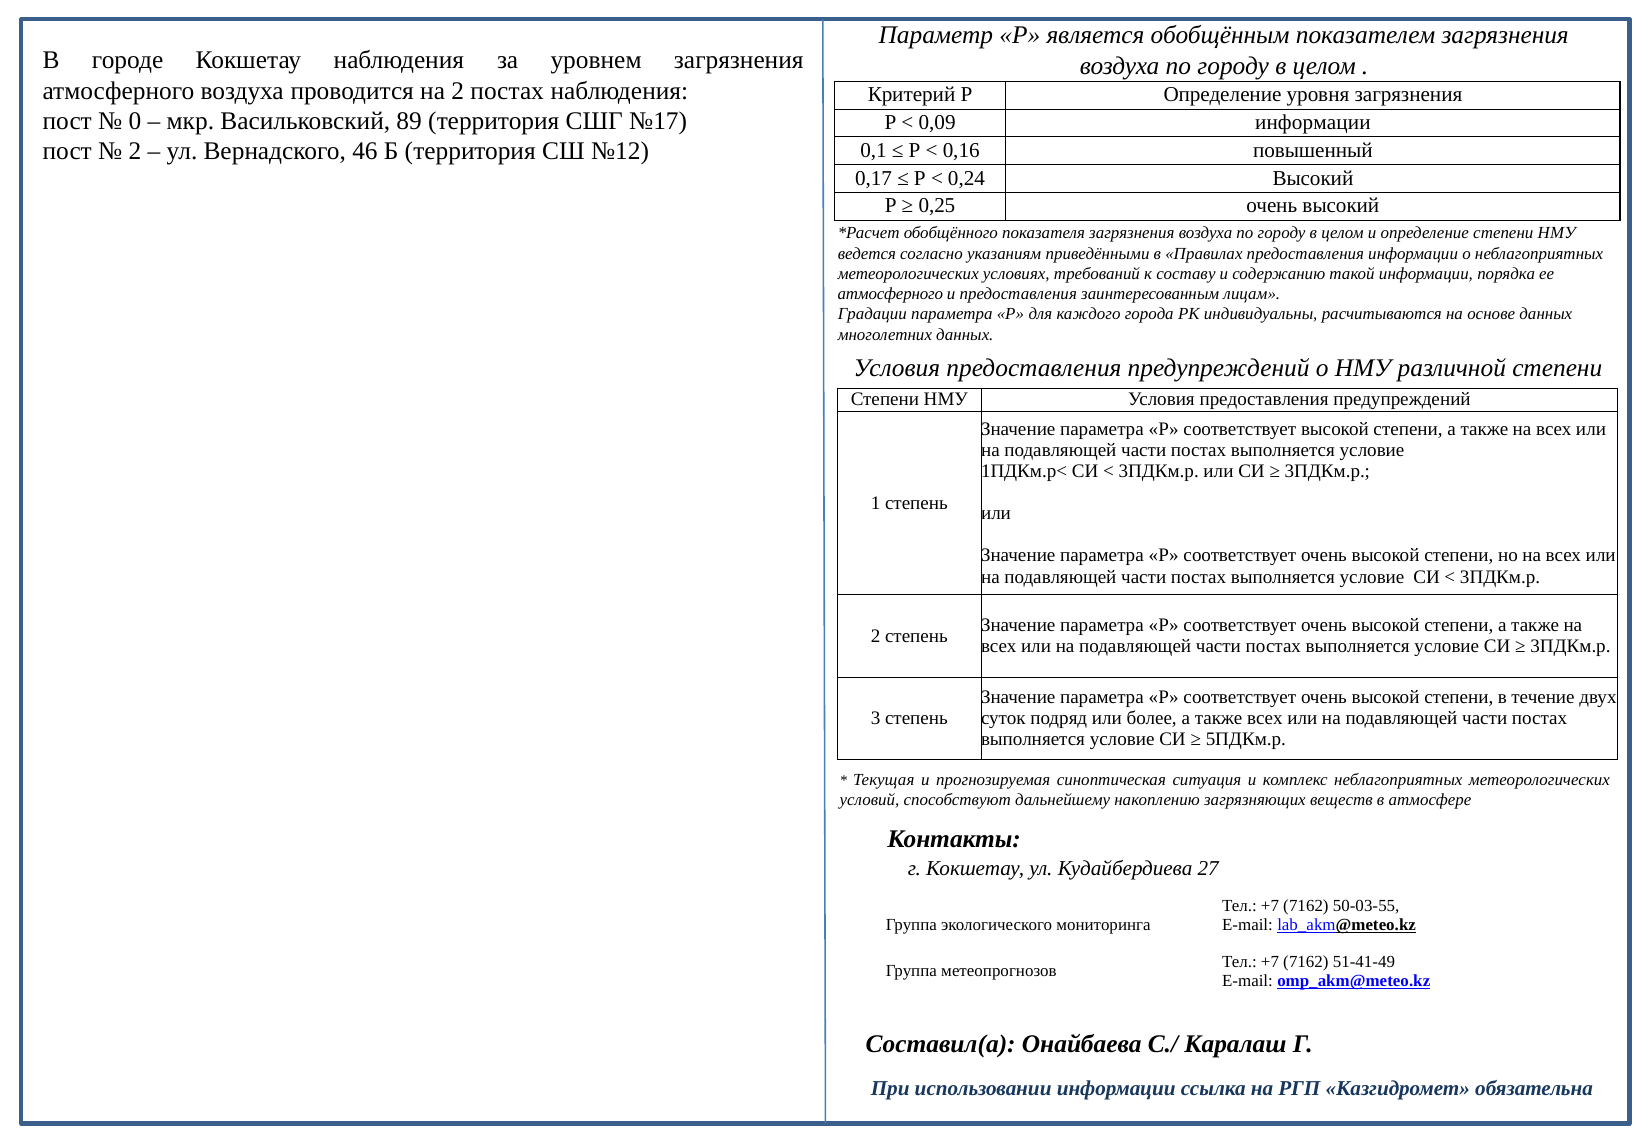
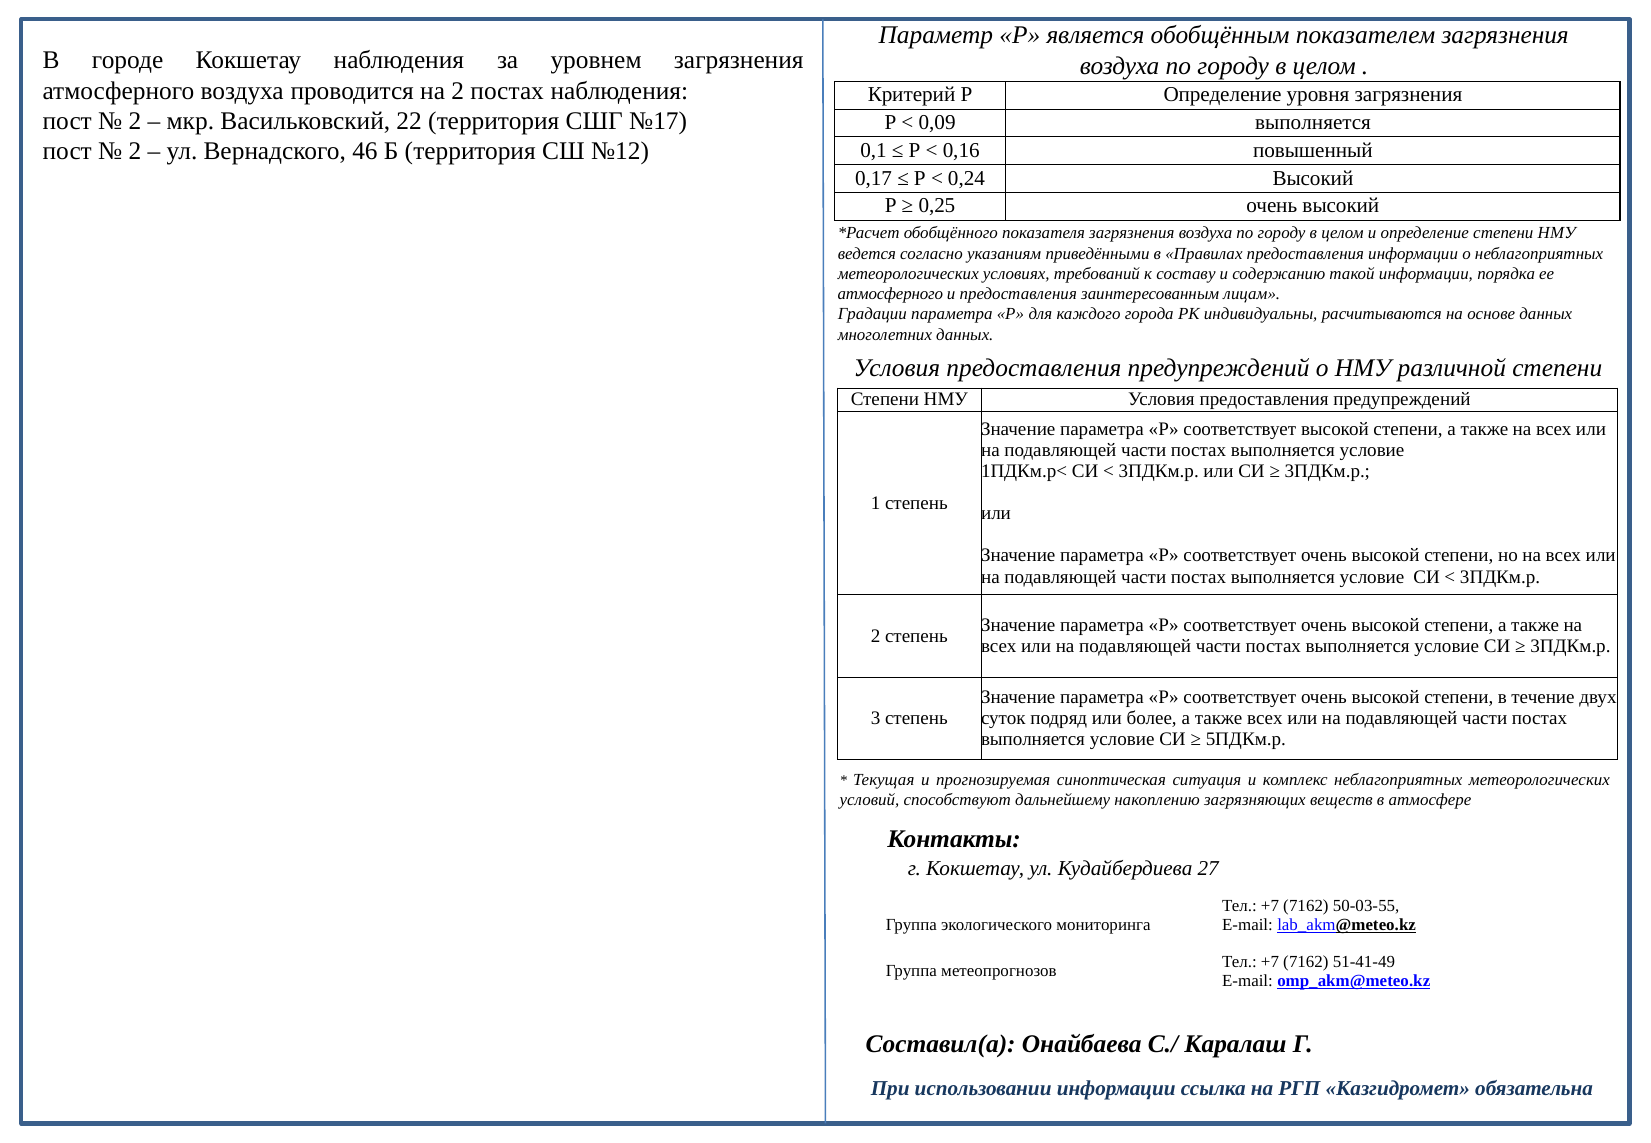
0: 0 -> 2 (135, 121)
89: 89 -> 22 (409, 121)
0,09 информации: информации -> выполняется (1313, 123)
